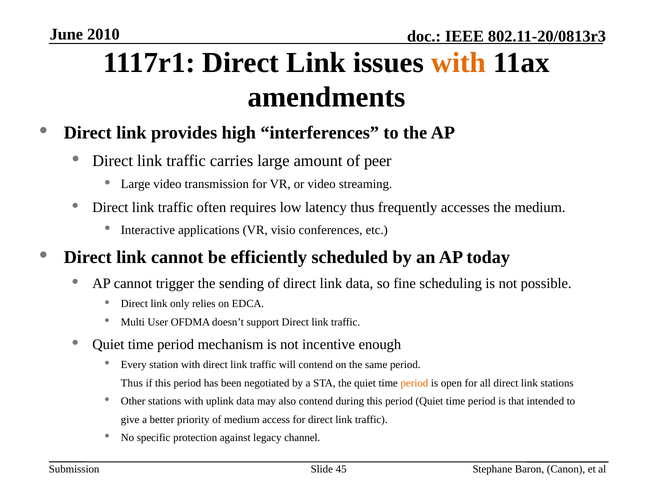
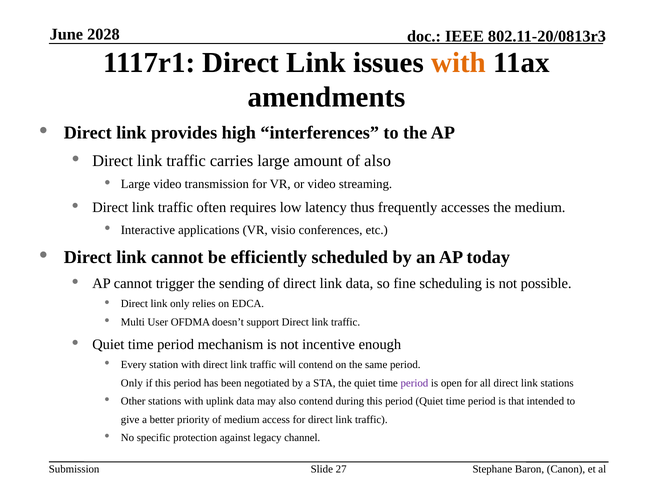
2010: 2010 -> 2028 (103, 35)
of peer: peer -> also (378, 161)
Thus: Thus -> Only (132, 383)
period colour: orange -> purple (414, 383)
45: 45 -> 27 (341, 469)
